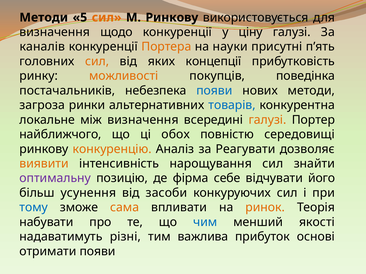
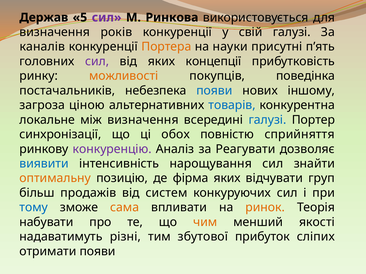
Методи: Методи -> Держав (44, 18)
сил colour: orange -> purple (107, 18)
М Ринкову: Ринкову -> Ринкова (172, 18)
щодо: щодо -> років (116, 32)
ціну: ціну -> свій (251, 32)
сил colour: orange -> purple (97, 61)
нових методи: методи -> іншому (311, 91)
ринки: ринки -> ціною (87, 105)
галузі colour: orange -> blue (267, 120)
найближчого: найближчого -> синхронізації (60, 135)
середовищі: середовищі -> сприйняття (300, 135)
конкуренцію colour: orange -> purple (112, 149)
виявити colour: orange -> blue (44, 164)
оптимальну colour: purple -> orange (55, 179)
фірма себе: себе -> яких (227, 179)
його: його -> груп (322, 179)
усунення: усунення -> продажів (88, 193)
засоби: засоби -> систем (166, 193)
чим colour: blue -> orange (205, 222)
важлива: важлива -> збутової (203, 237)
основі: основі -> сліпих (316, 237)
